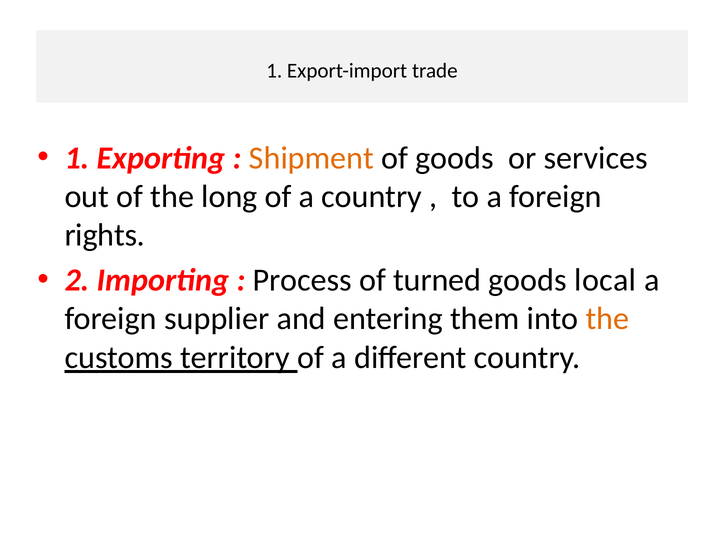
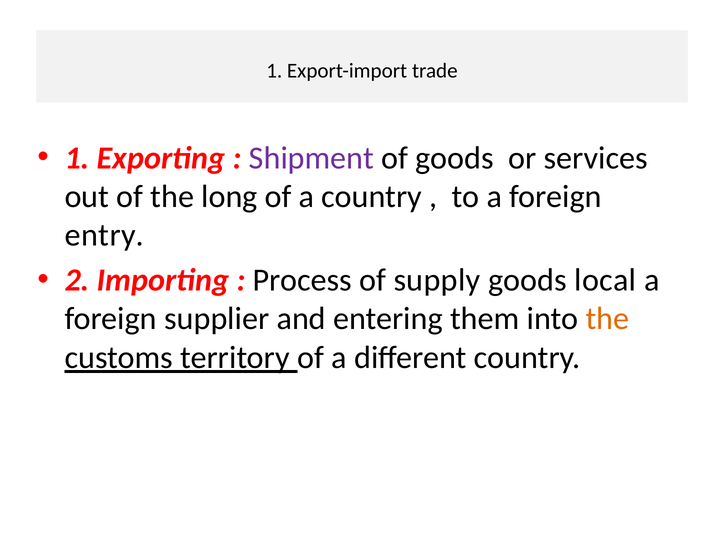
Shipment colour: orange -> purple (311, 158)
rights: rights -> entry (104, 235)
turned: turned -> supply (437, 280)
